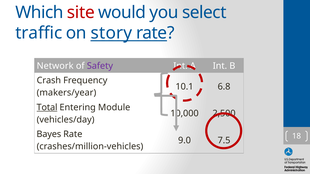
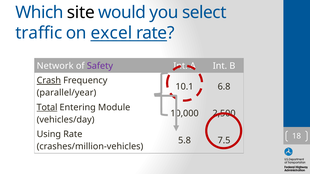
site colour: red -> black (81, 12)
story: story -> excel (111, 33)
Crash underline: none -> present (49, 81)
makers/year: makers/year -> parallel/year (66, 93)
Bayes: Bayes -> Using (49, 135)
9.0: 9.0 -> 5.8 (184, 141)
